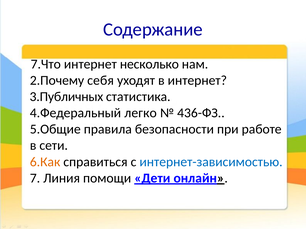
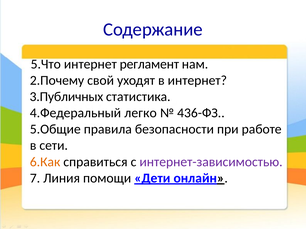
7.Что: 7.Что -> 5.Что (46, 64)
несколько: несколько -> регламент (149, 64)
себя: себя -> свой (101, 81)
интернет-зависимостью colour: blue -> purple (211, 162)
